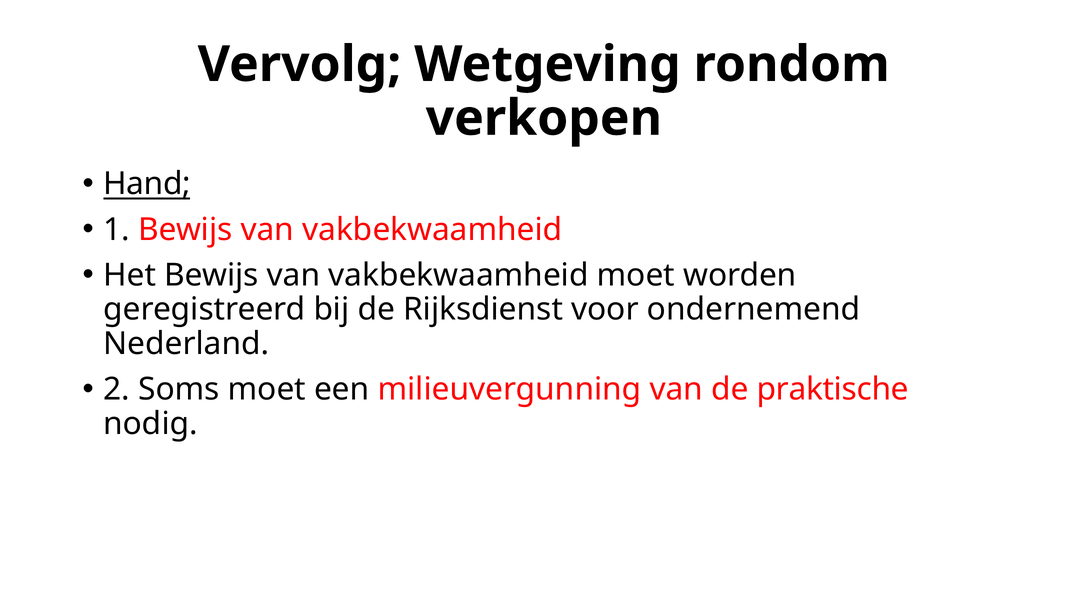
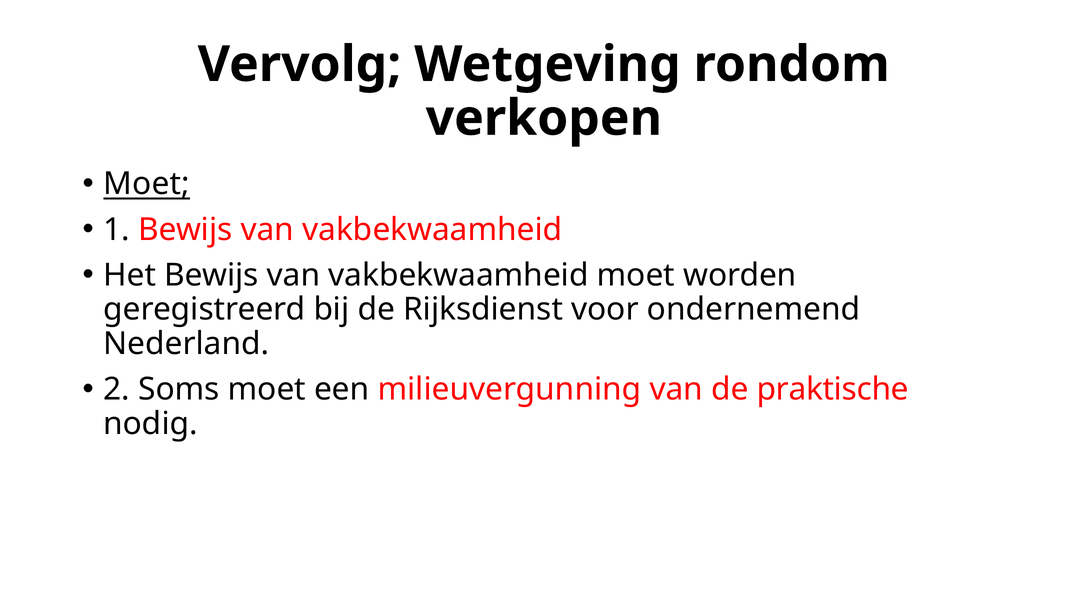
Hand: Hand -> Moet (147, 184)
